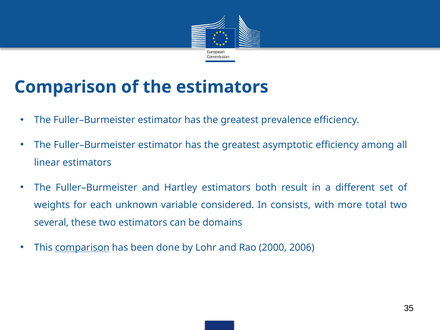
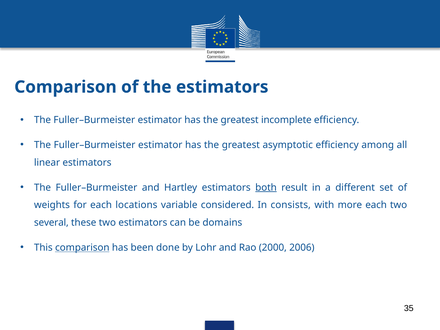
prevalence: prevalence -> incomplete (286, 120)
both underline: none -> present (266, 188)
unknown: unknown -> locations (136, 205)
more total: total -> each (376, 205)
